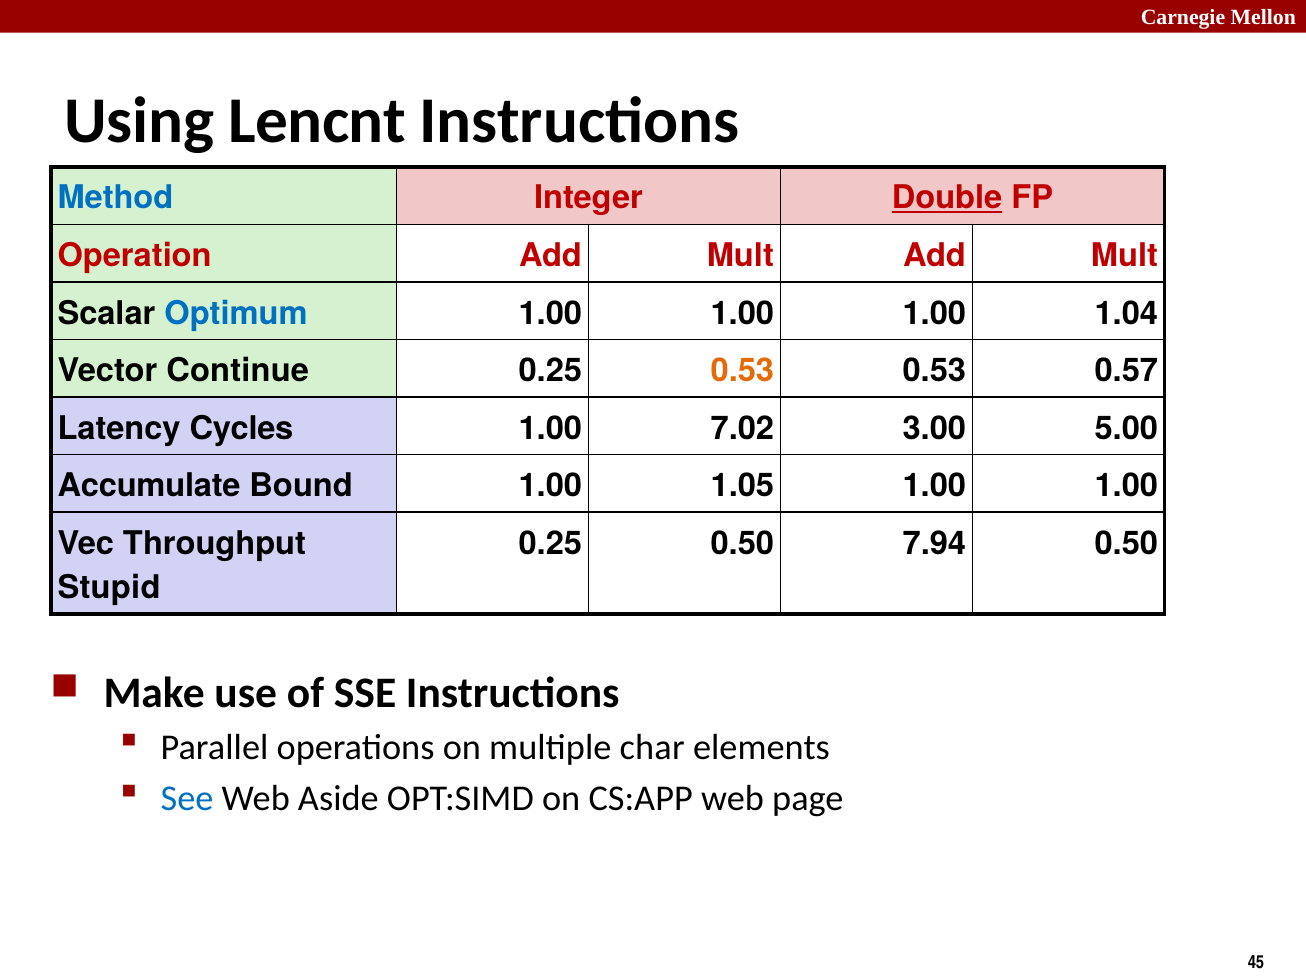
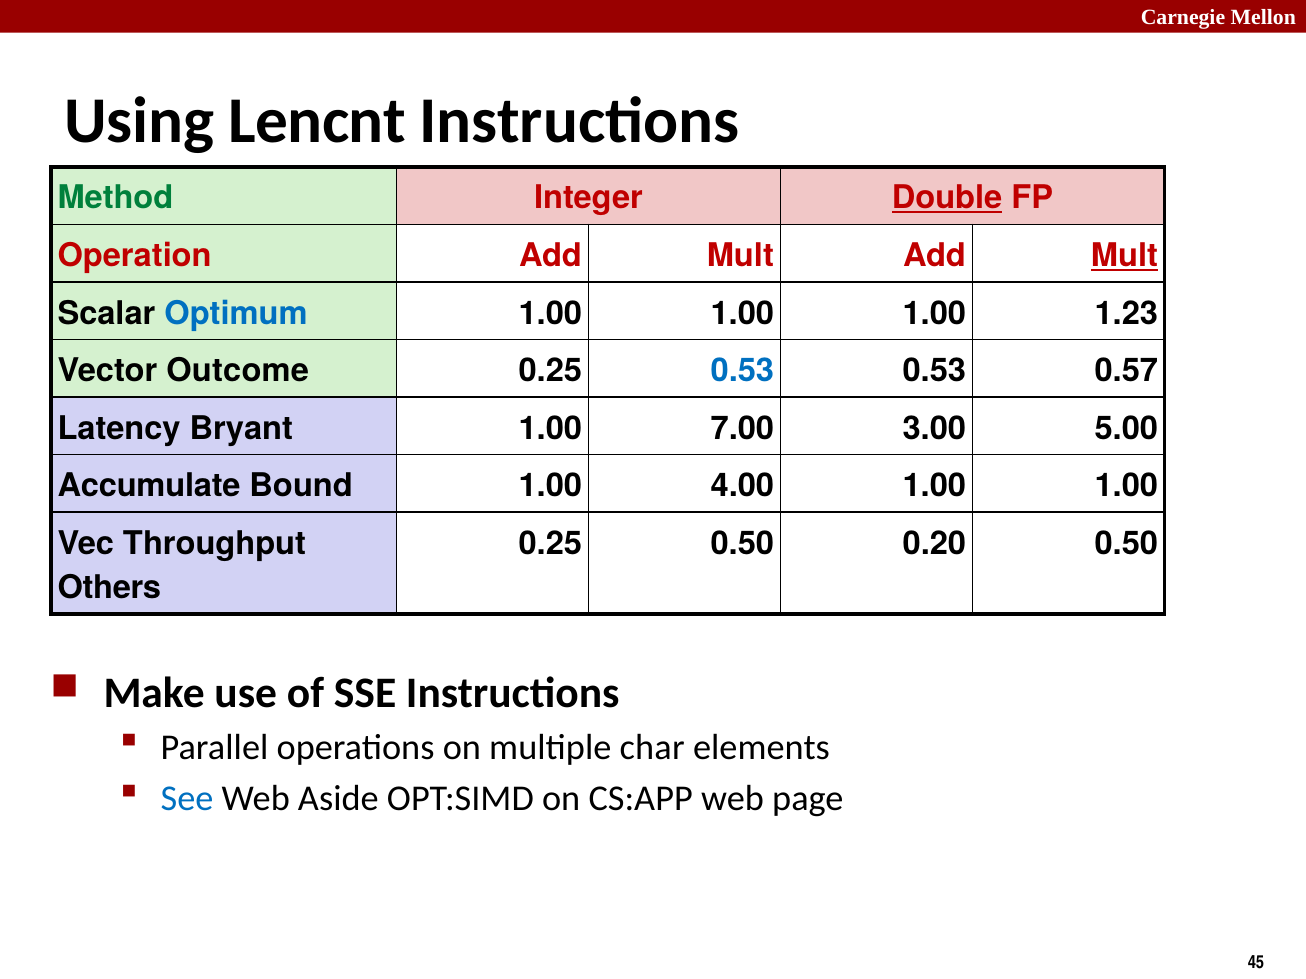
Method colour: blue -> green (115, 198)
Mult underline: none -> present (1124, 256)
1.04: 1.04 -> 1.23 (1126, 313)
Continue: Continue -> Outcome (238, 371)
0.53 colour: orange -> blue (742, 371)
Cycles: Cycles -> Bryant (241, 429)
7.02: 7.02 -> 7.00 (742, 429)
1.05: 1.05 -> 4.00 (742, 486)
7.94: 7.94 -> 0.20 (934, 544)
Stupid: Stupid -> Others (109, 588)
